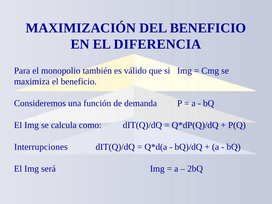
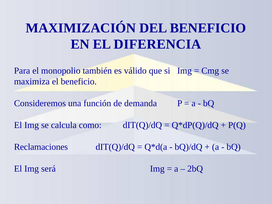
Interrupciones: Interrupciones -> Reclamaciones (41, 147)
